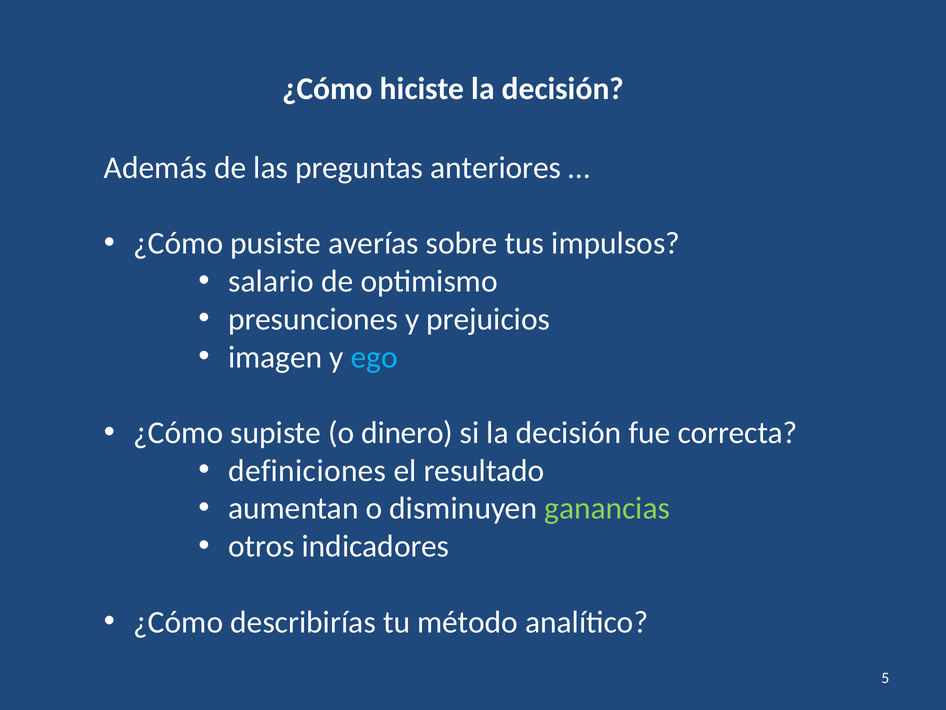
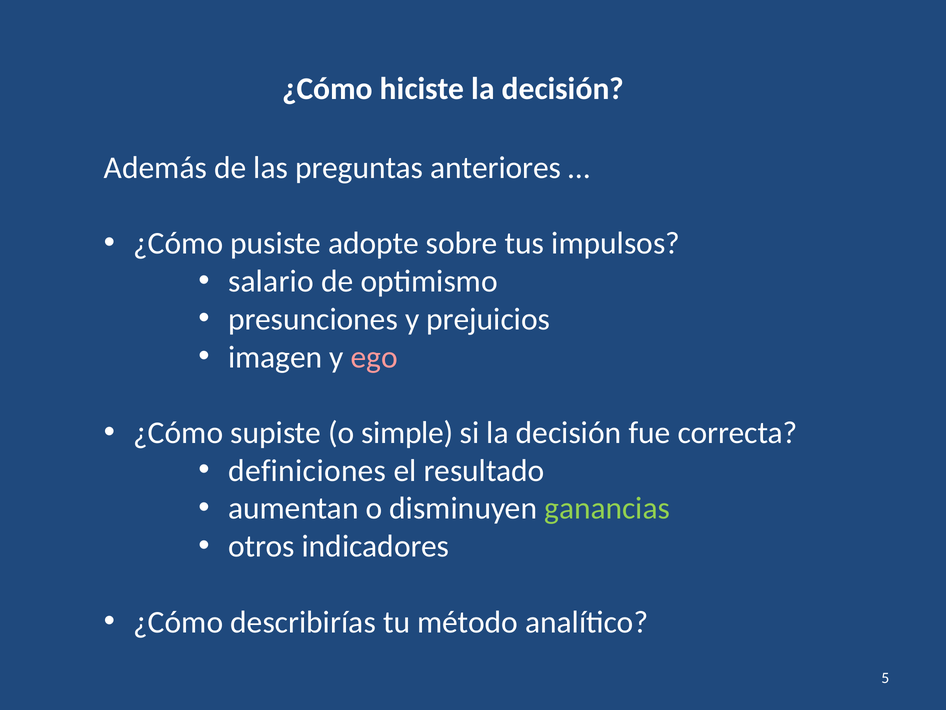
averías: averías -> adopte (373, 243)
ego colour: light blue -> pink (374, 357)
dinero: dinero -> simple (407, 433)
